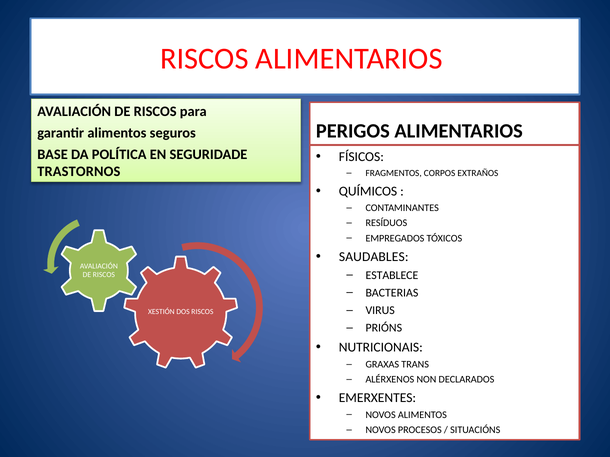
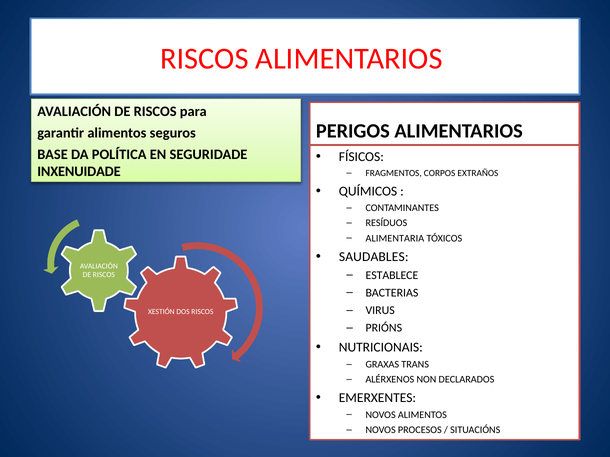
TRASTORNOS: TRASTORNOS -> INXENUIDADE (79, 172)
EMPREGADOS: EMPREGADOS -> ALIMENTARIA (395, 238)
